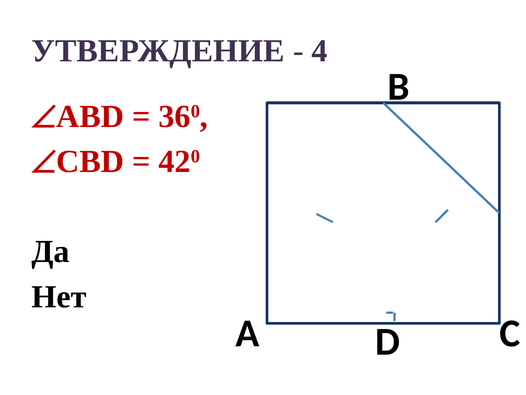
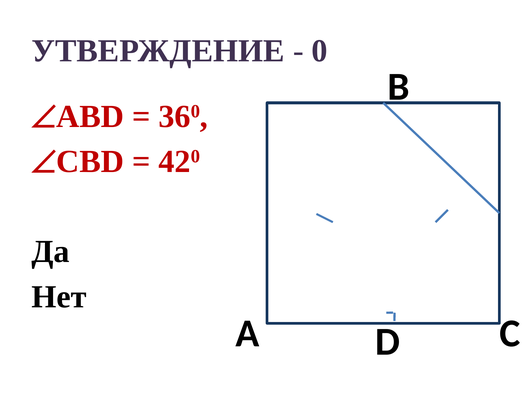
4: 4 -> 0 (320, 51)
